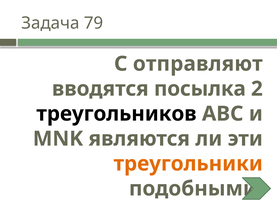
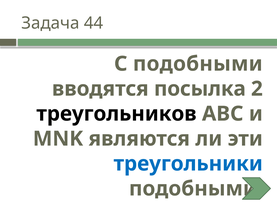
79: 79 -> 44 (94, 23)
С отправляют: отправляют -> подобными (198, 64)
треугольники colour: orange -> blue (188, 163)
